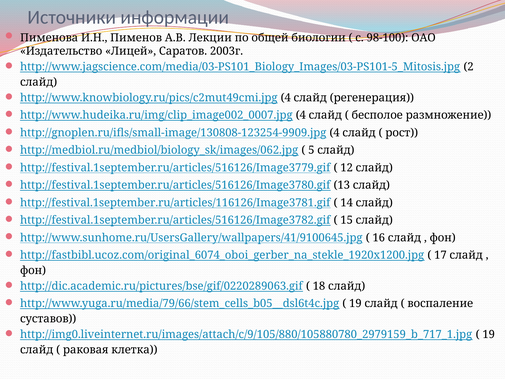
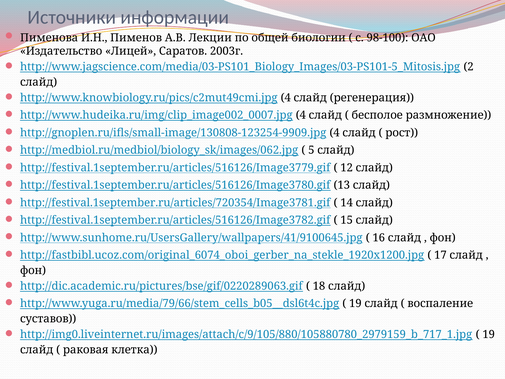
http://festival.1september.ru/articles/116126/Image3781.gif: http://festival.1september.ru/articles/116126/Image3781.gif -> http://festival.1september.ru/articles/720354/Image3781.gif (175, 203)
